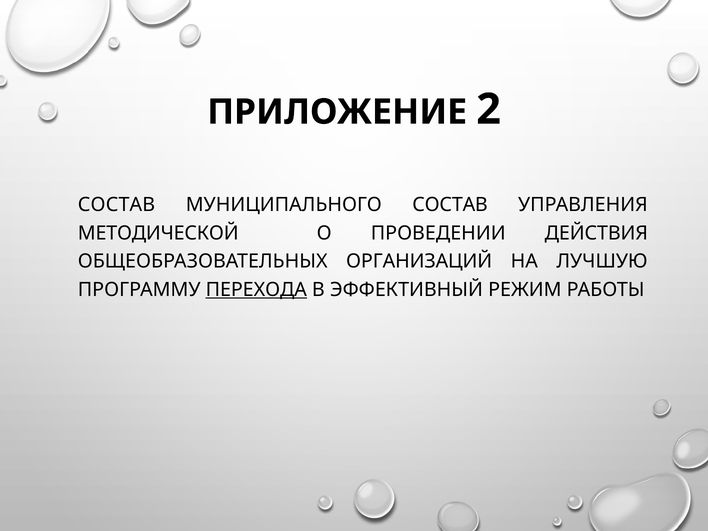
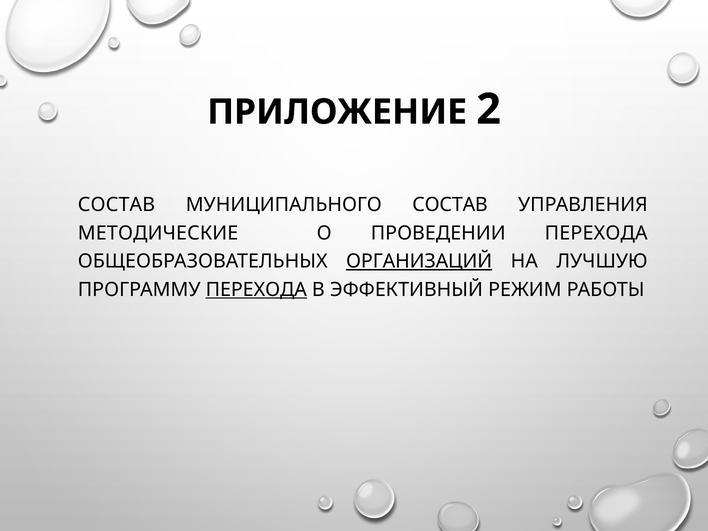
МЕТОДИЧЕСКОЙ: МЕТОДИЧЕСКОЙ -> МЕТОДИЧЕСКИЕ (158, 233)
ПРОВЕДЕНИИ ДЕЙСТВИЯ: ДЕЙСТВИЯ -> ПЕРЕХОДА (596, 233)
ОРГАНИЗАЦИЙ underline: none -> present (419, 261)
